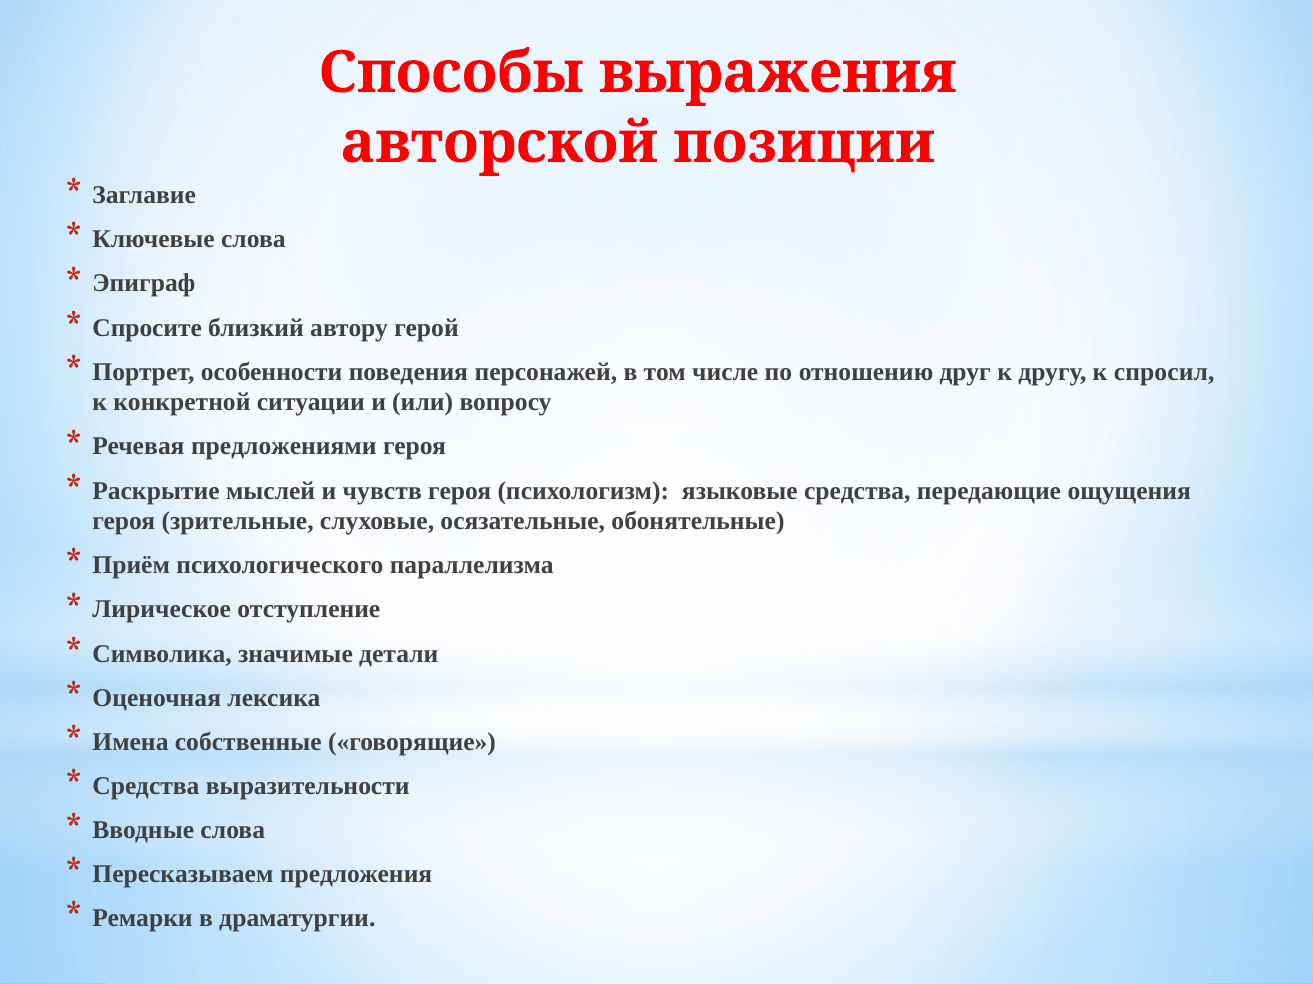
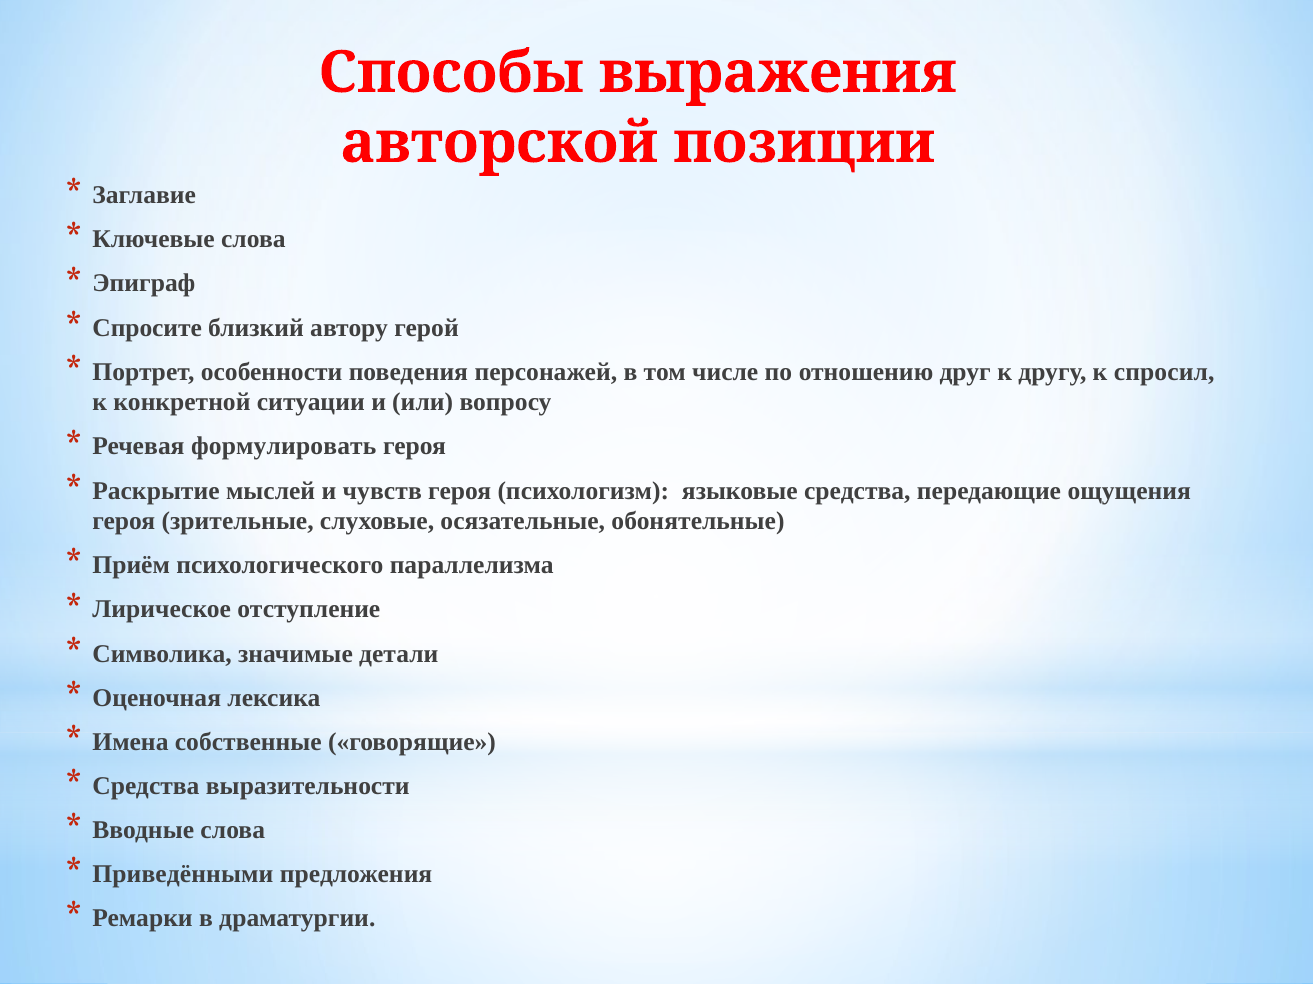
предложениями: предложениями -> формулировать (284, 447)
Пересказываем: Пересказываем -> Приведёнными (183, 875)
